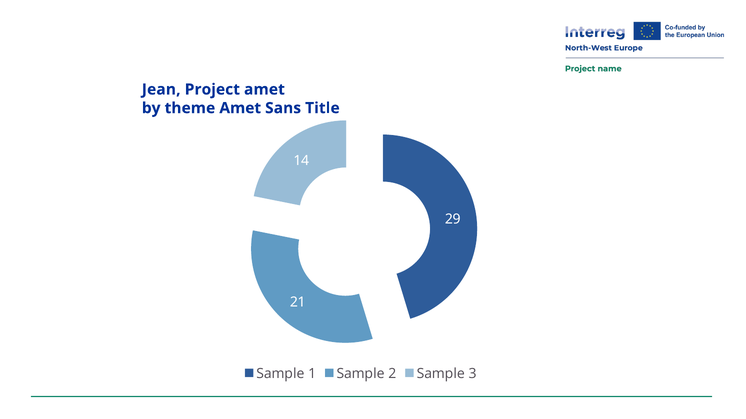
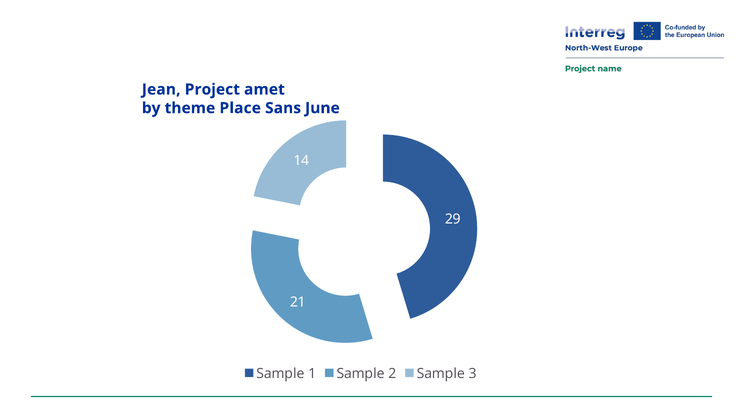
theme Amet: Amet -> Place (240, 108)
Title: Title -> June (322, 108)
